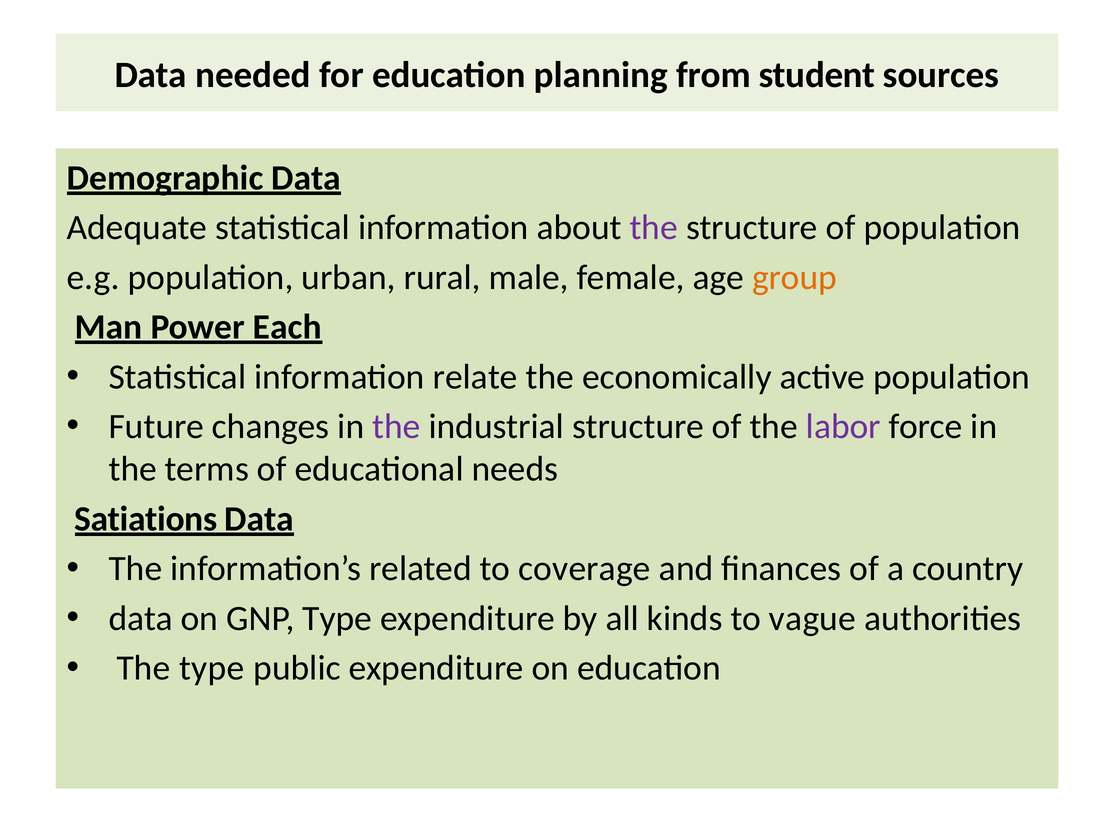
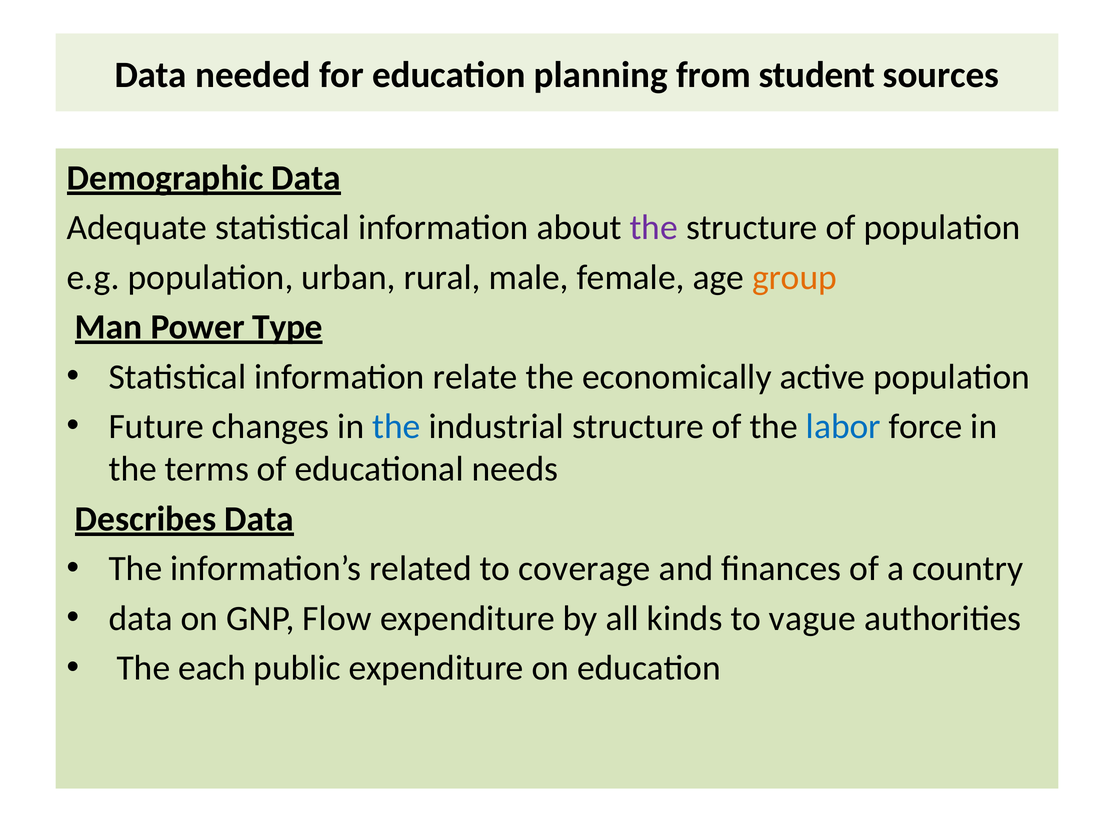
Each: Each -> Type (288, 327)
the colour: purple -> blue (396, 427)
labor colour: purple -> blue (843, 427)
Satiations: Satiations -> Describes (146, 519)
GNP Type: Type -> Flow (337, 619)
The type: type -> each (212, 669)
